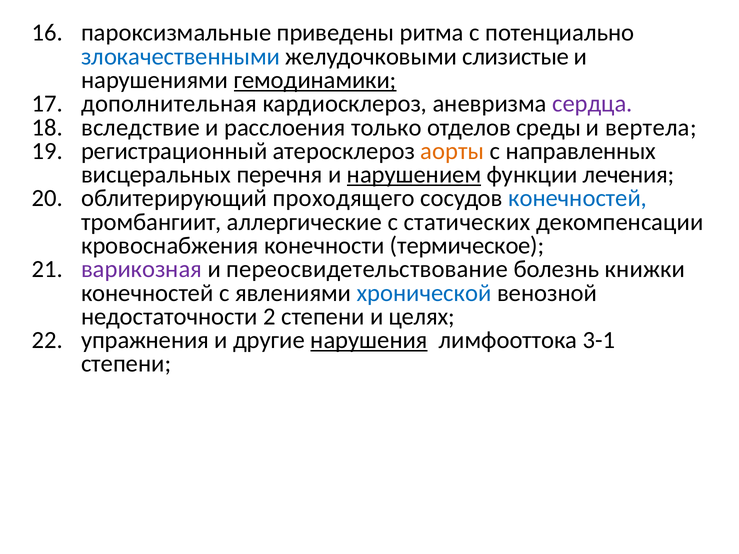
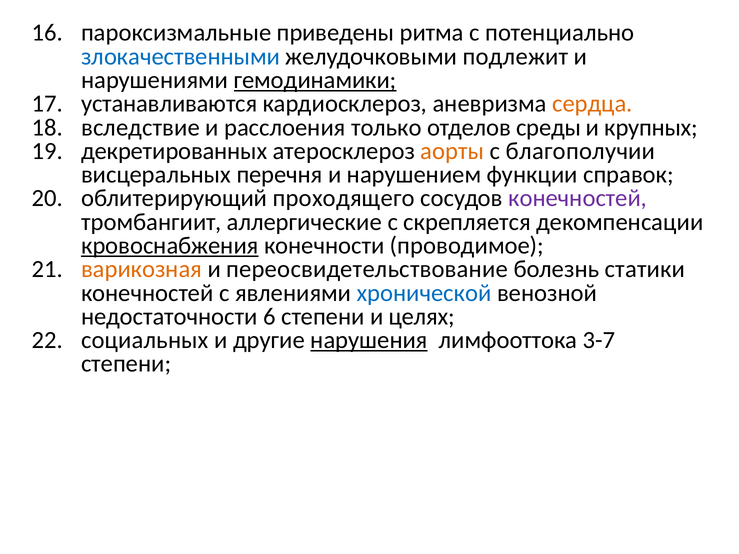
слизистые: слизистые -> подлежит (515, 57)
дополнительная: дополнительная -> устанавливаются (169, 104)
сердца colour: purple -> orange (592, 104)
вертела: вертела -> крупных (651, 127)
регистрационный: регистрационный -> декретированных (174, 151)
направленных: направленных -> благополучии (581, 151)
нарушением underline: present -> none (414, 175)
лечения: лечения -> справок (629, 175)
конечностей colour: blue -> purple (578, 198)
статических: статических -> скрепляется (467, 222)
кровоснабжения underline: none -> present (170, 246)
термическое: термическое -> проводимое (467, 246)
варикозная colour: purple -> orange (142, 269)
книжки: книжки -> статики (645, 269)
2: 2 -> 6 (269, 317)
упражнения: упражнения -> социальных (145, 340)
3-1: 3-1 -> 3-7 (599, 340)
